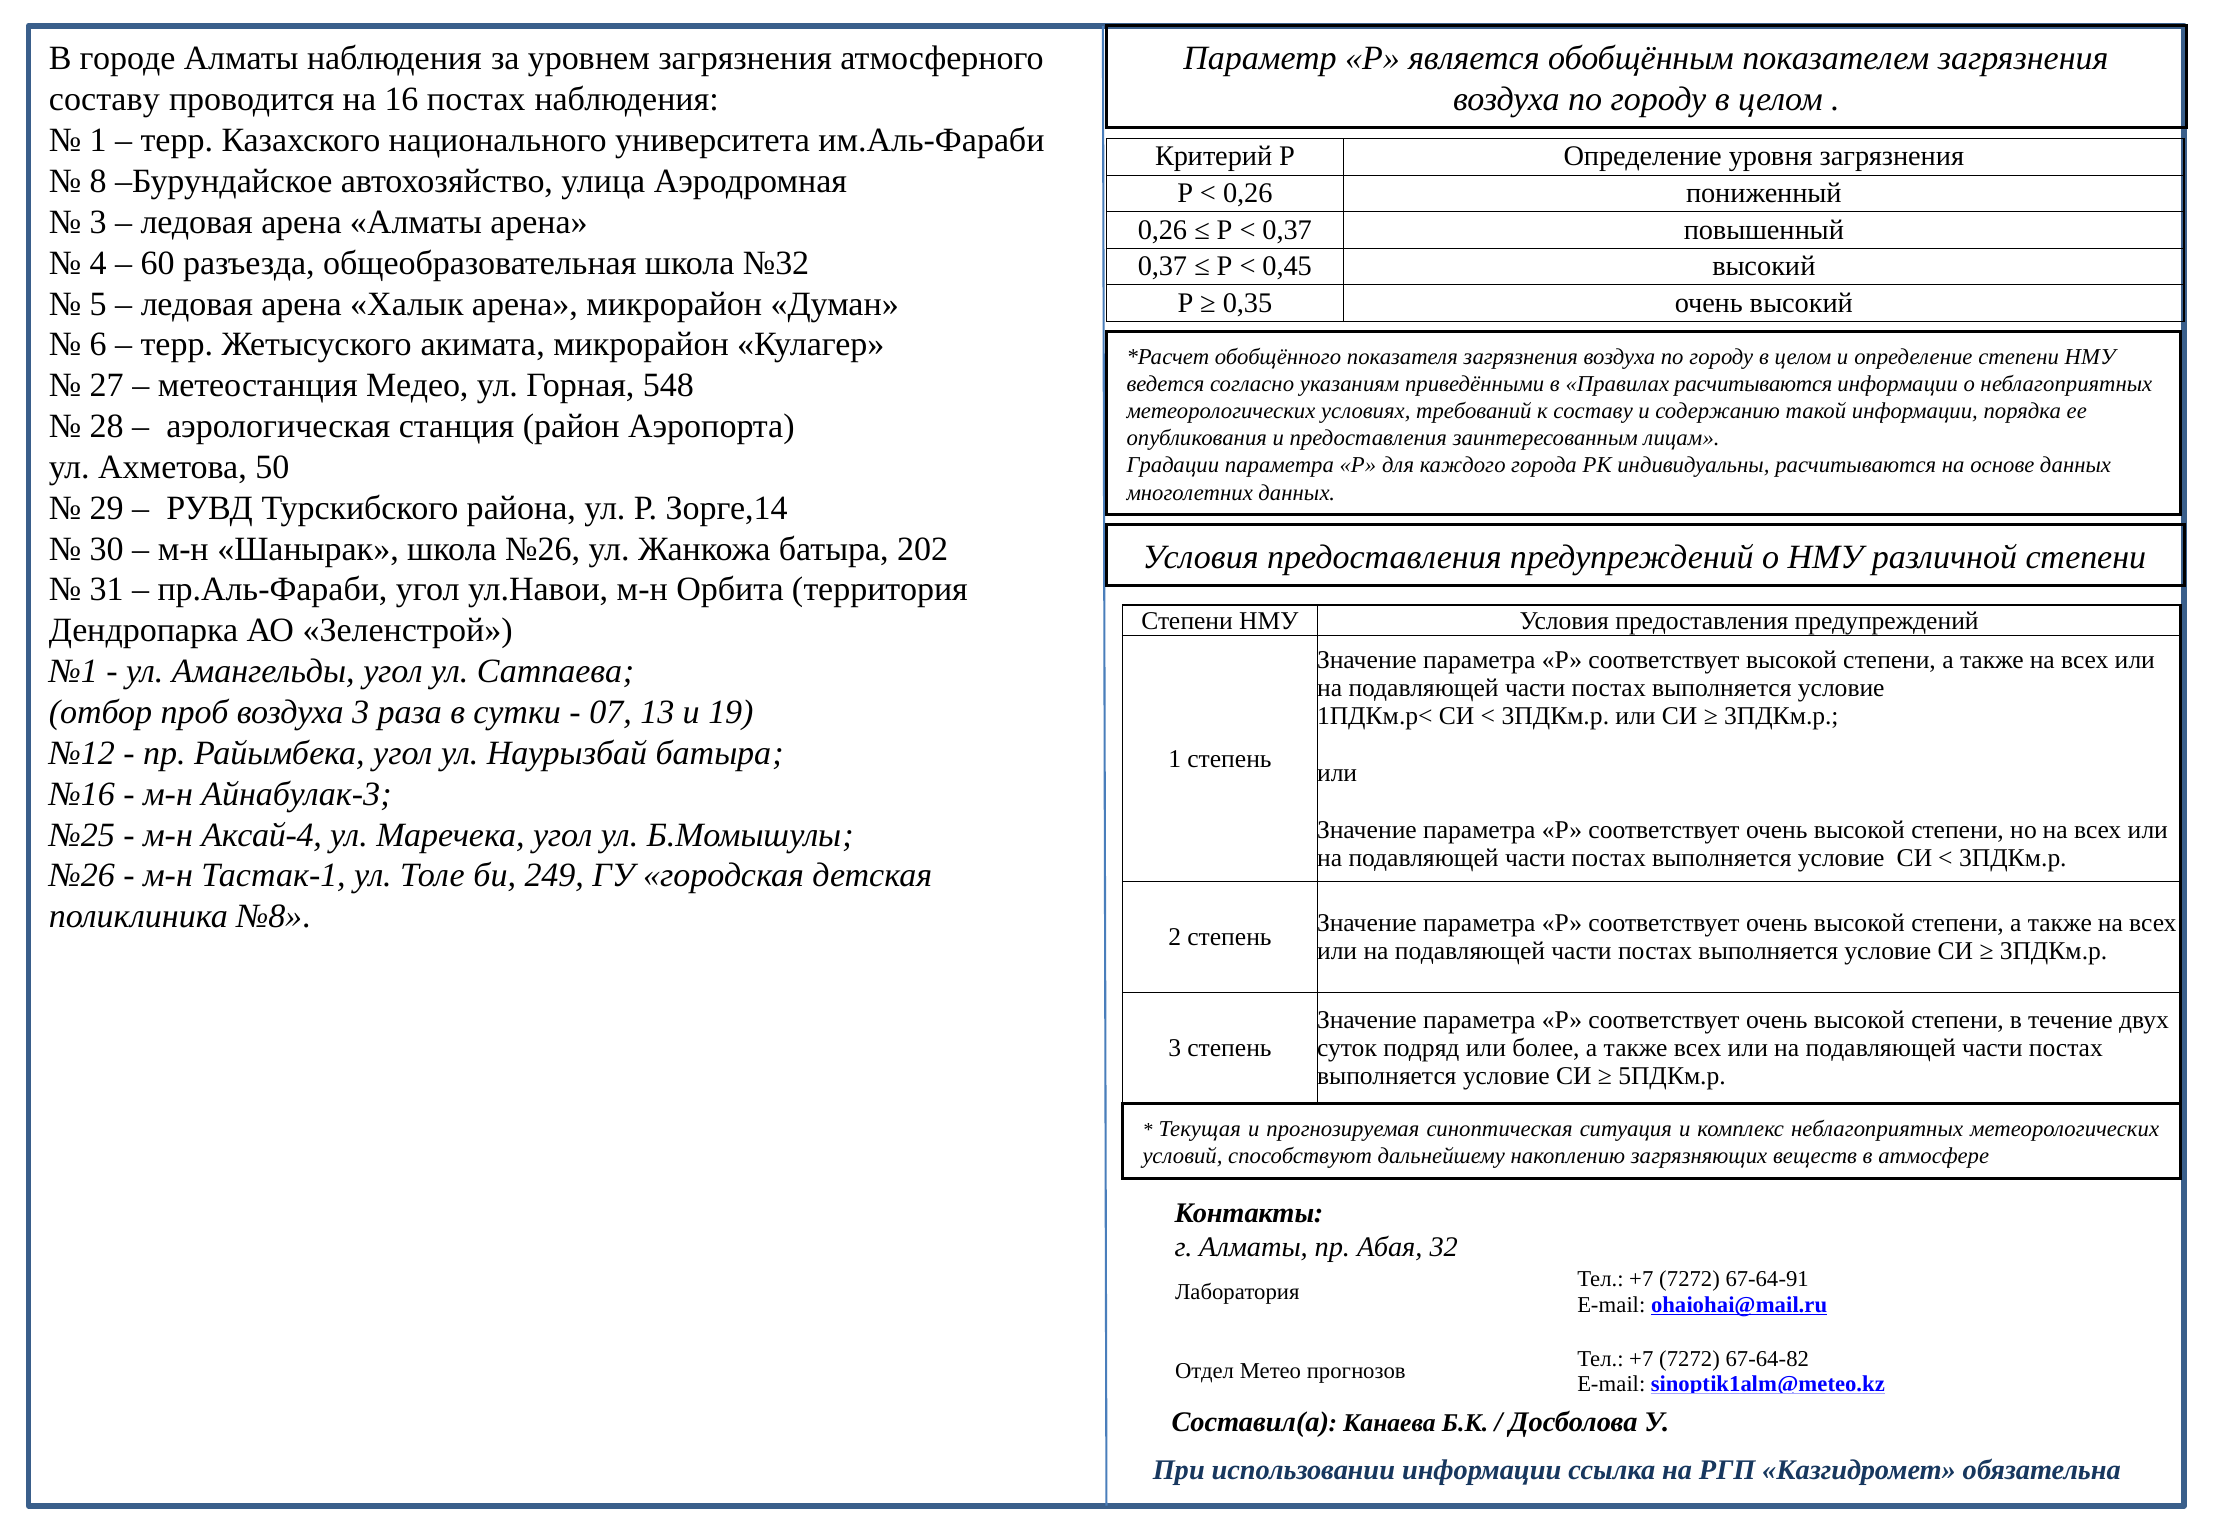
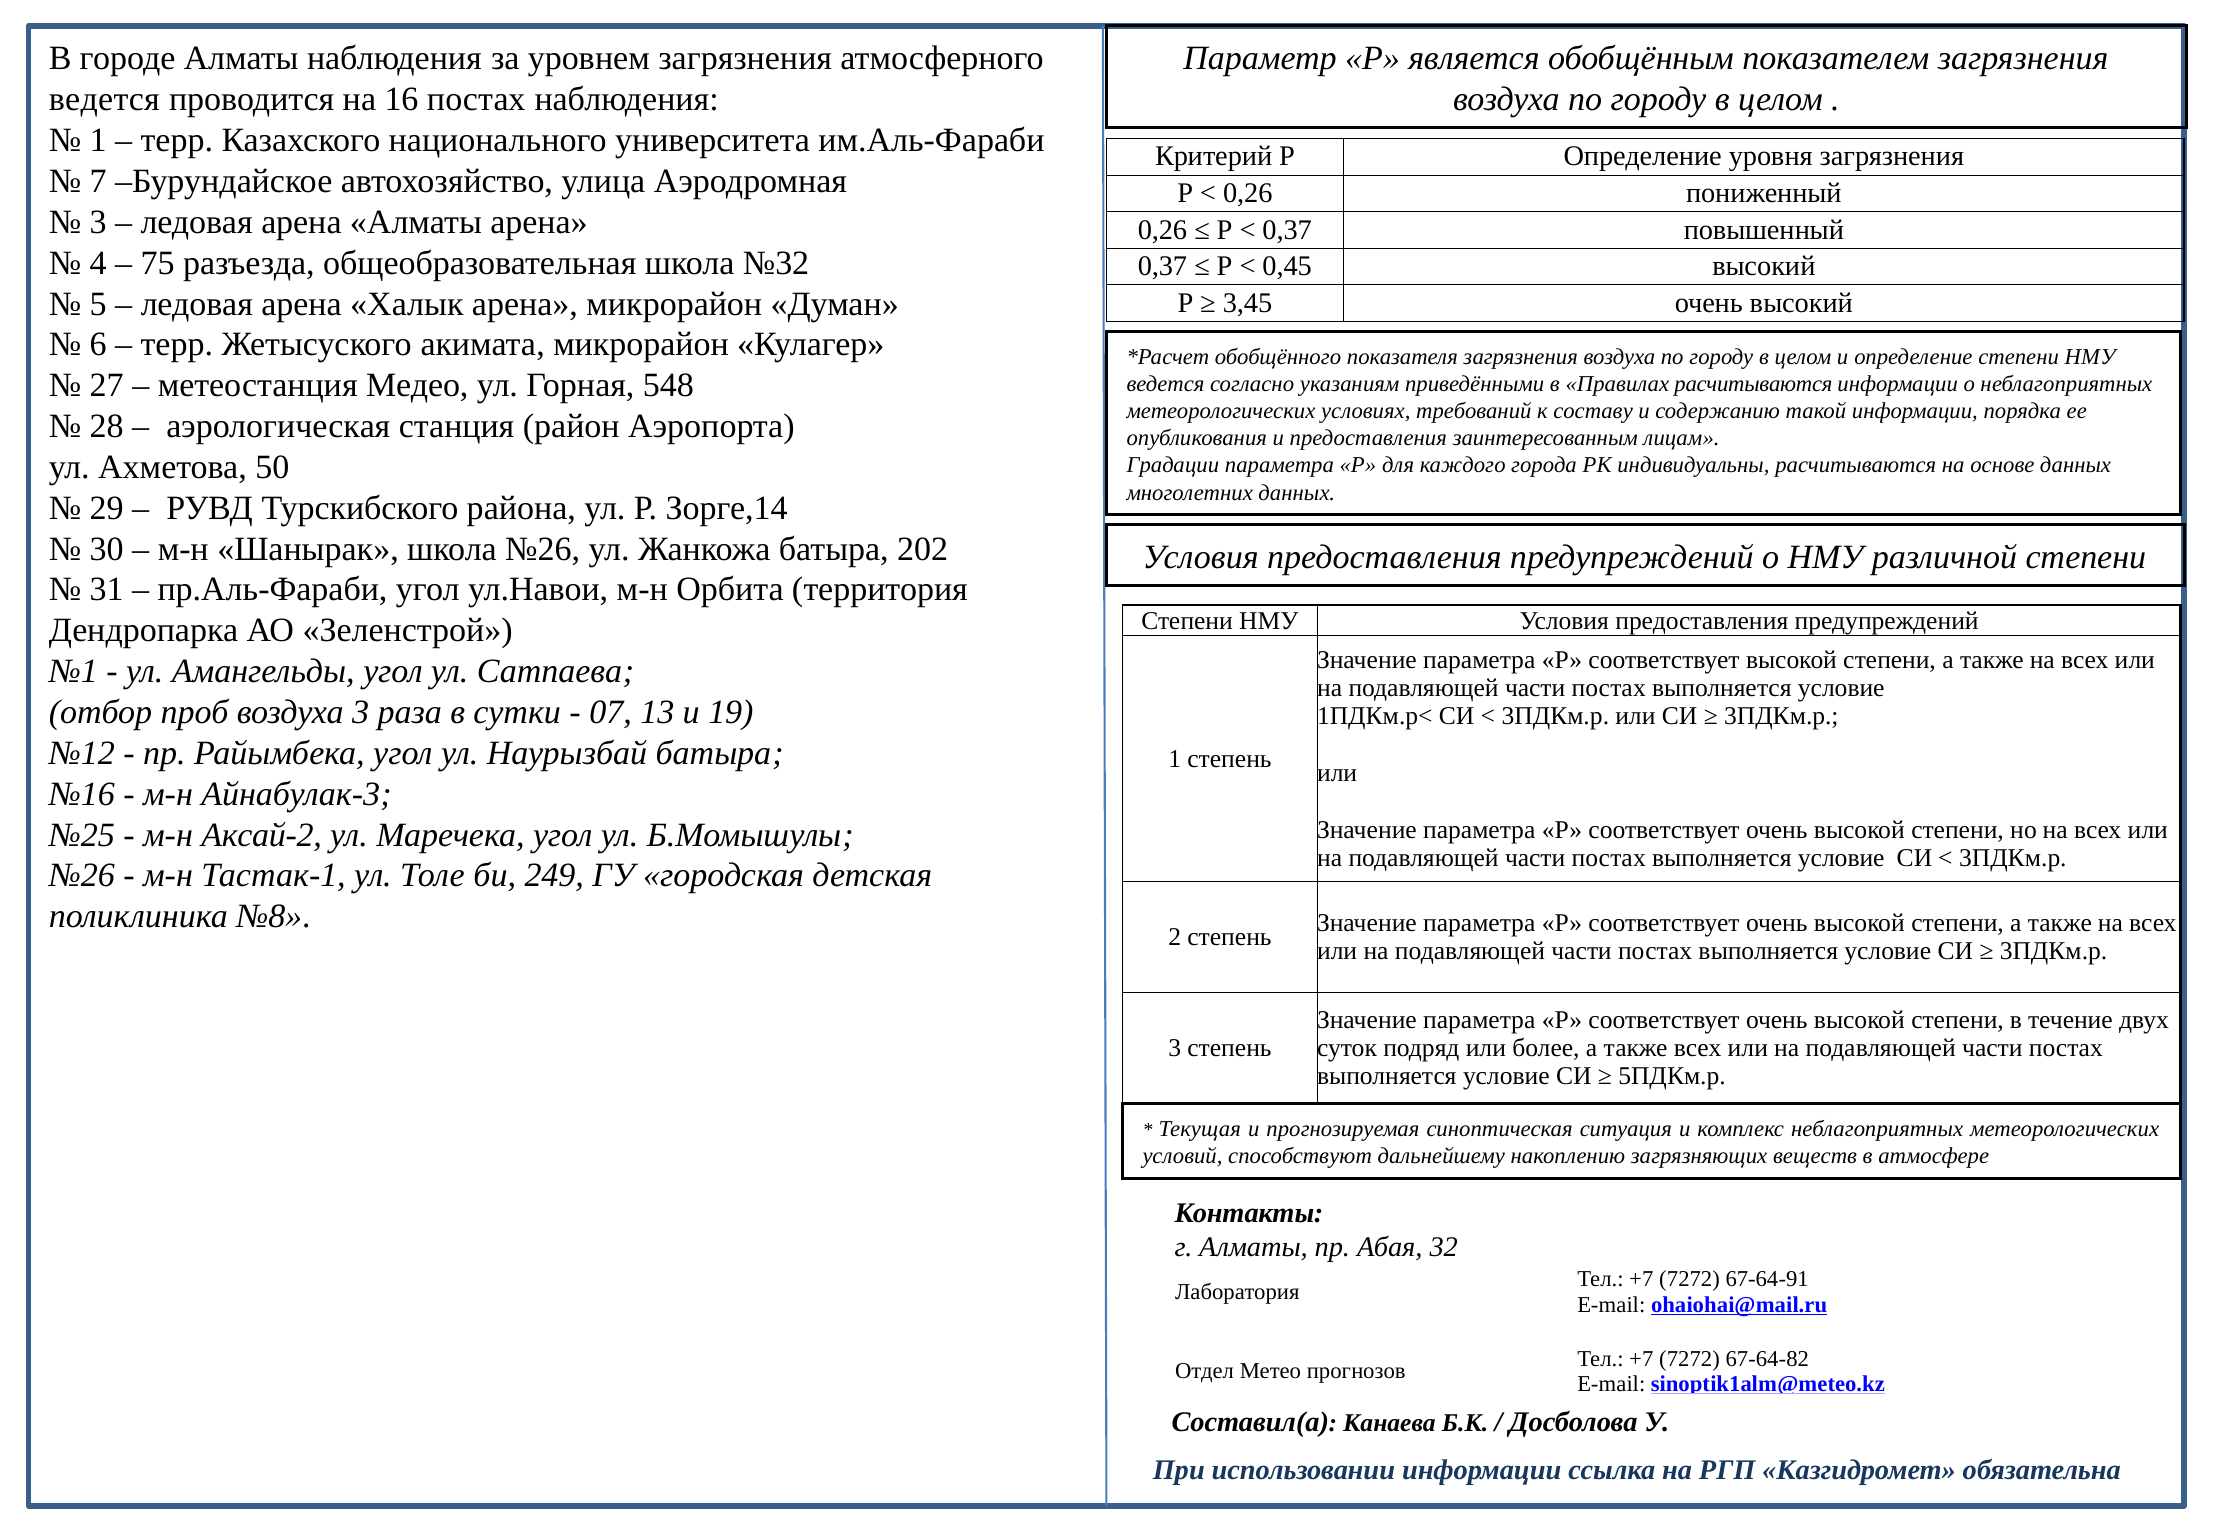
составу: составу -> ведется (104, 100)
8: 8 -> 7 (98, 181)
60: 60 -> 75 (158, 263)
0,35: 0,35 -> 3,45 (1248, 303)
Аксай-4: Аксай-4 -> Аксай-2 (262, 835)
